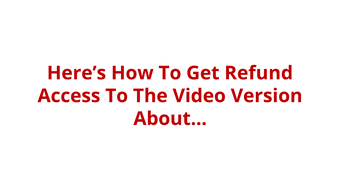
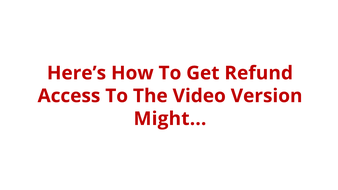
About: About -> Might (170, 119)
